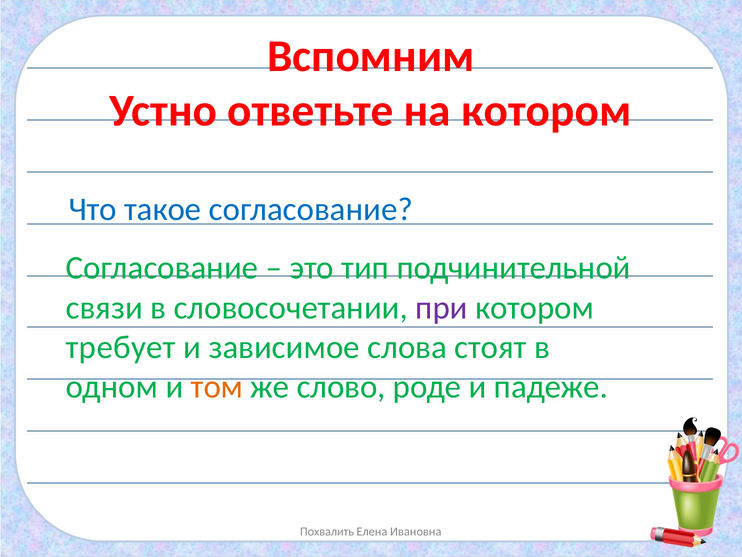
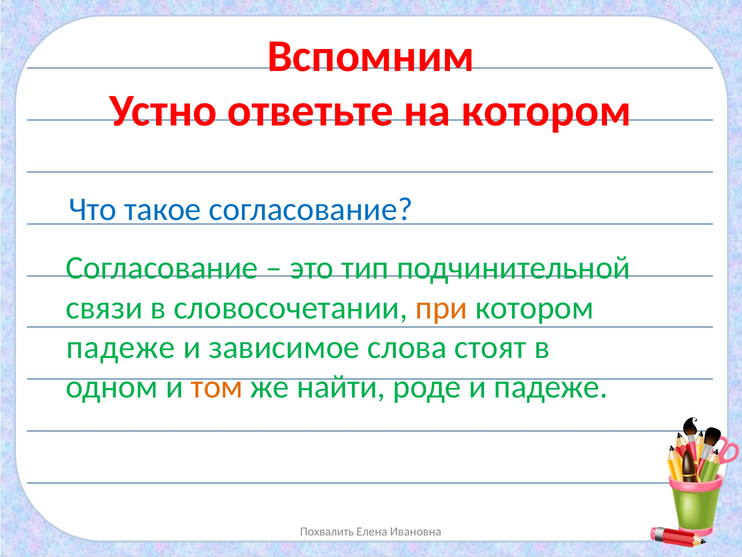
при colour: purple -> orange (442, 307)
требует: требует -> падеже (121, 347)
слово: слово -> найти (341, 387)
